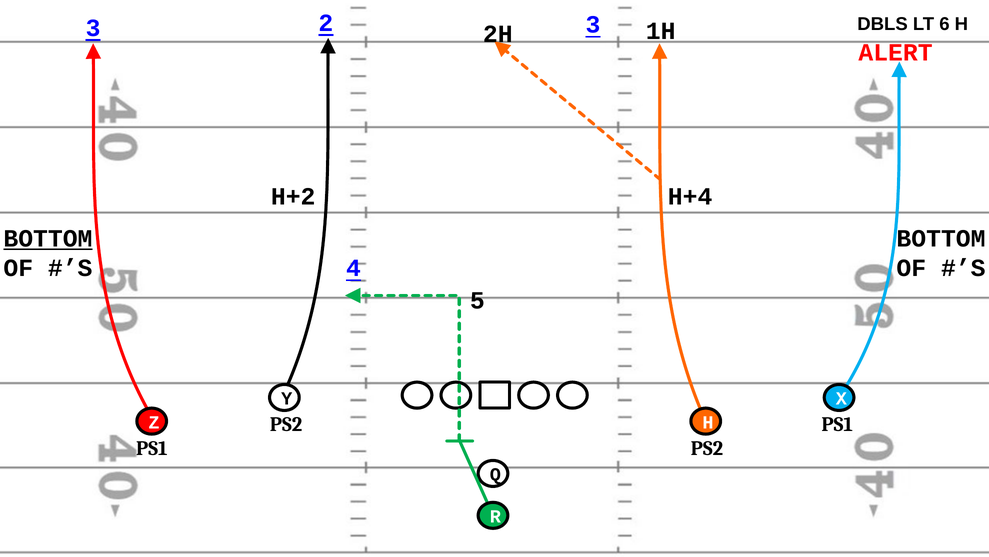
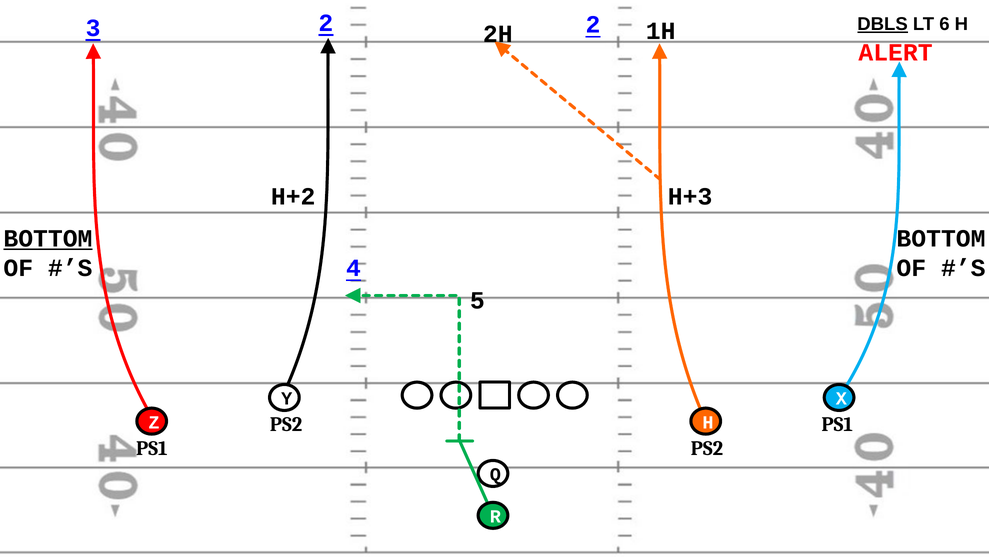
DBLS underline: none -> present (883, 24)
2H 3: 3 -> 2 (593, 25)
H+4: H+4 -> H+3 (690, 196)
